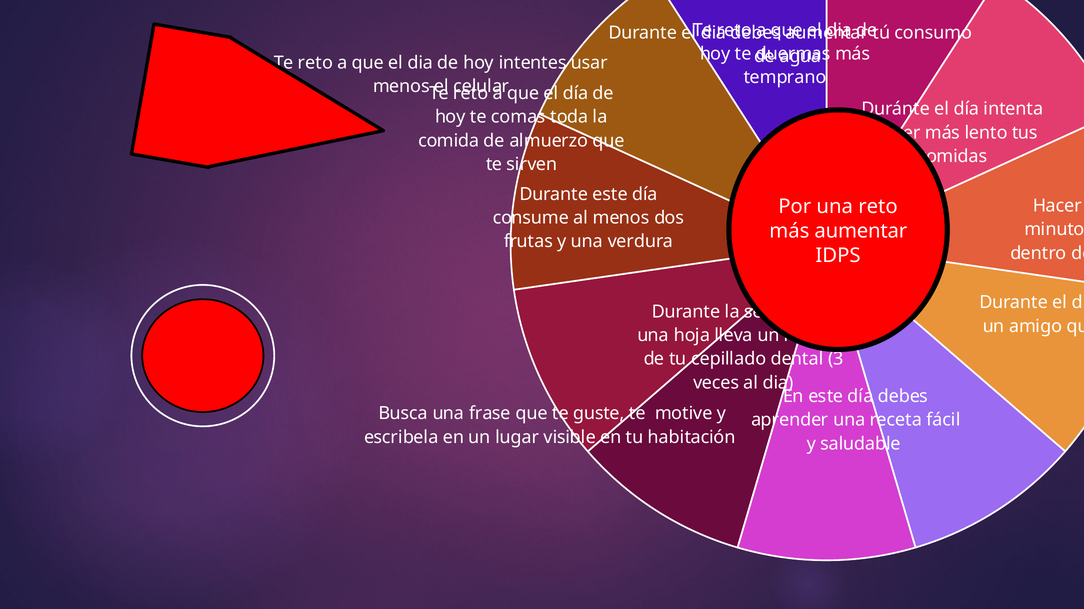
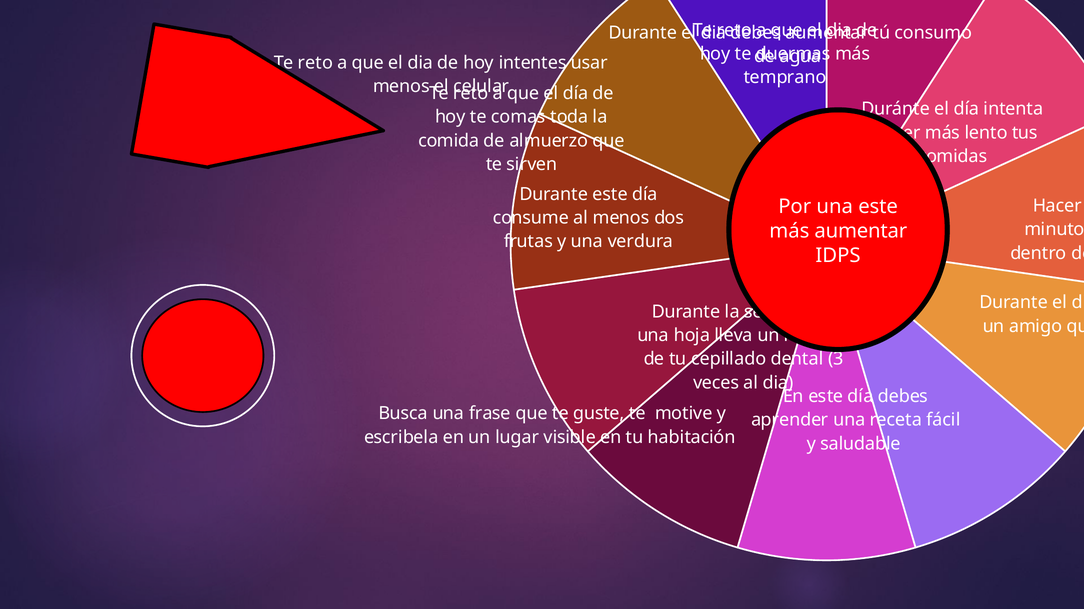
una reto: reto -> este (878, 207)
